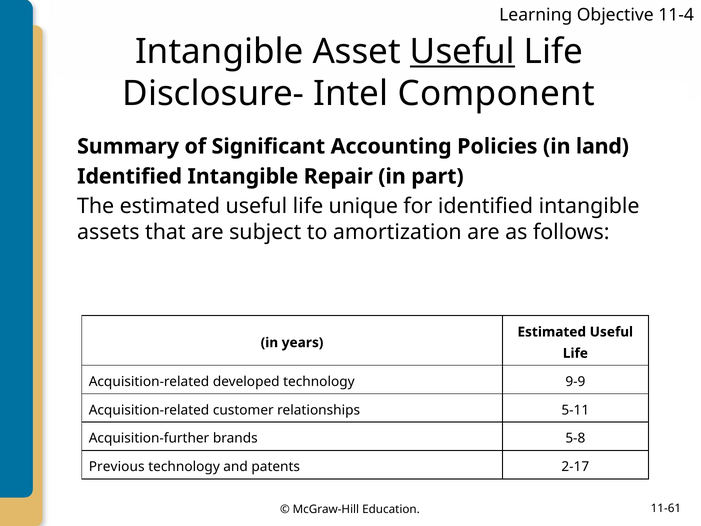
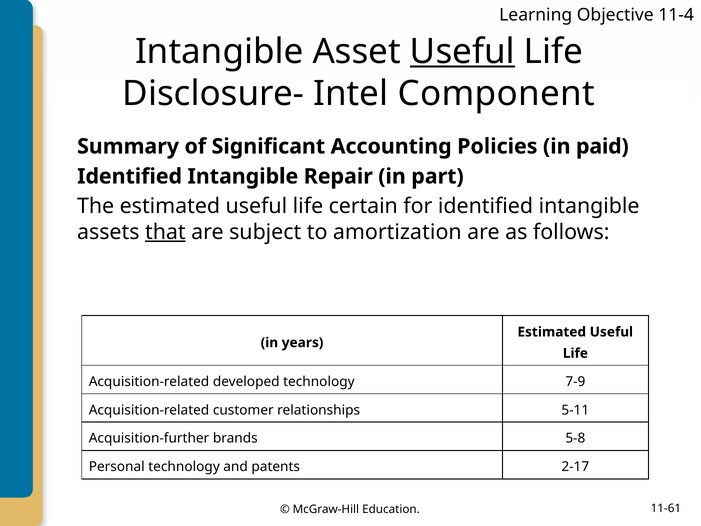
land: land -> paid (602, 146)
unique: unique -> certain (363, 206)
that underline: none -> present (165, 232)
9-9: 9-9 -> 7-9 (575, 382)
Previous: Previous -> Personal (117, 467)
